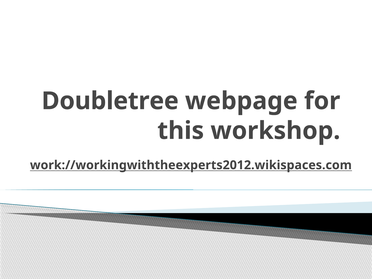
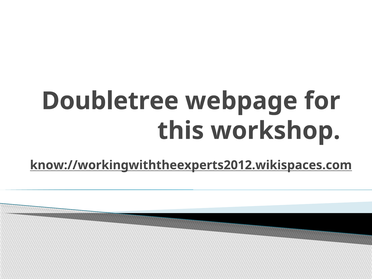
work://workingwiththeexperts2012.wikispaces.com: work://workingwiththeexperts2012.wikispaces.com -> know://workingwiththeexperts2012.wikispaces.com (191, 165)
